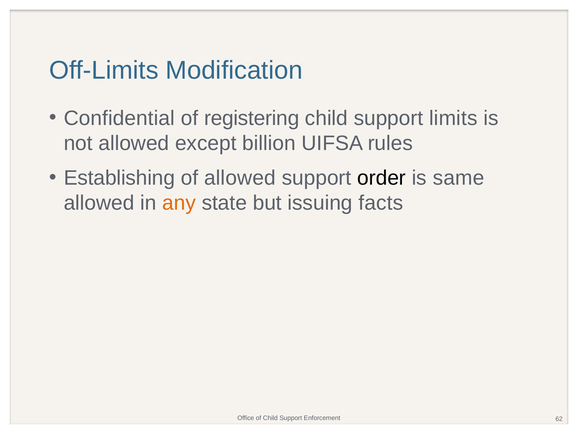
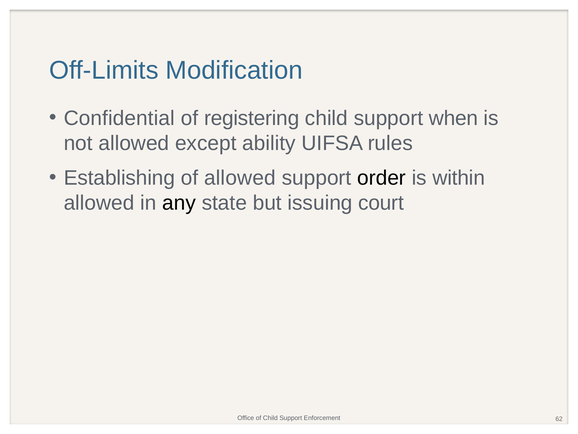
limits: limits -> when (454, 118)
billion: billion -> ability (269, 143)
same: same -> within (459, 178)
any colour: orange -> black (179, 203)
facts: facts -> court (381, 203)
